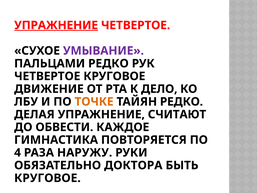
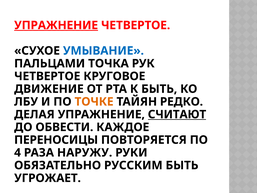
УМЫВАНИЕ colour: purple -> blue (103, 51)
ПАЛЬЦАМИ РЕДКО: РЕДКО -> ТОЧКА (108, 63)
К ДЕЛО: ДЕЛО -> БЫТЬ (159, 89)
СЧИТАЮТ underline: none -> present (177, 114)
ГИМНАСТИКА: ГИМНАСТИКА -> ПЕРЕНОСИЦЫ (56, 140)
ДОКТОРА: ДОКТОРА -> РУССКИМ (133, 165)
КРУГОВОЕ: КРУГОВОЕ -> УГРОЖАЕТ (48, 178)
